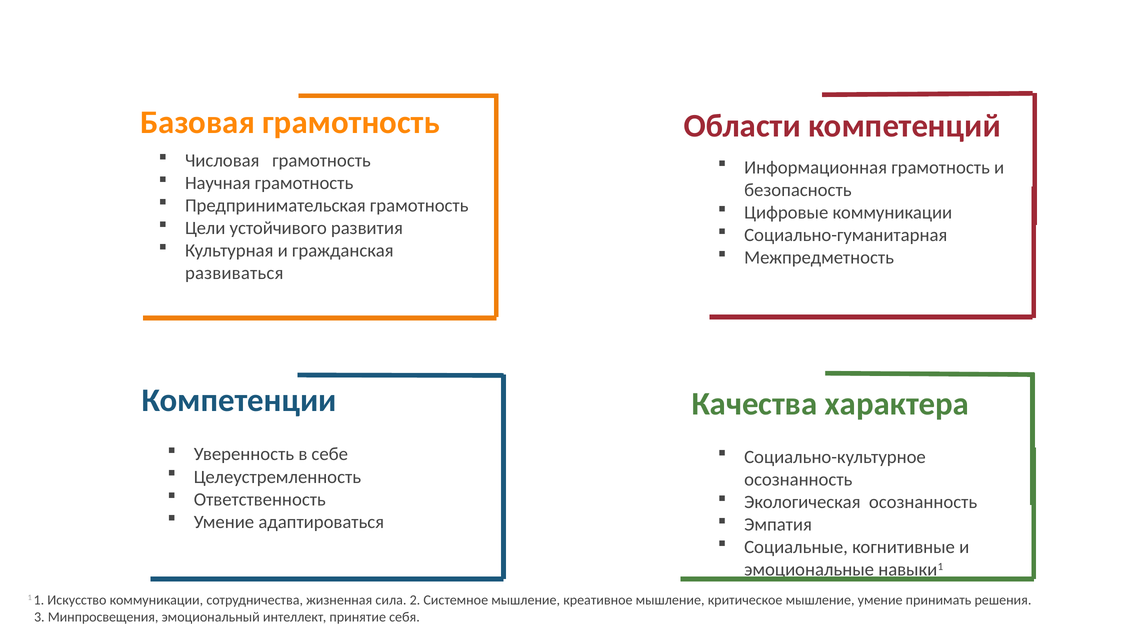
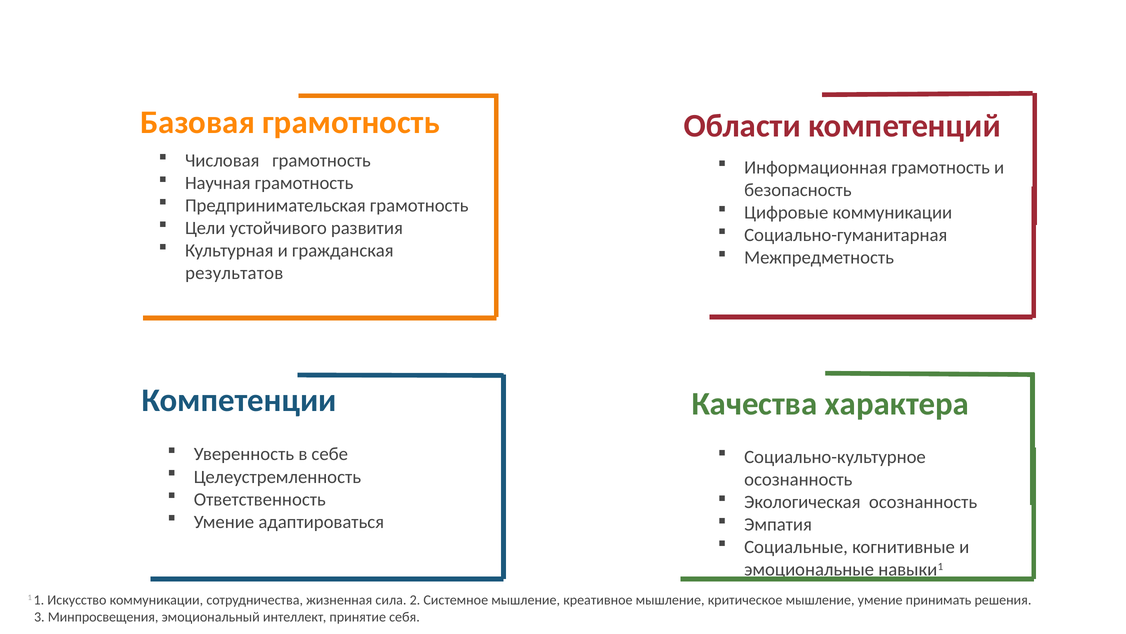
развиваться: развиваться -> результатов (234, 273)
